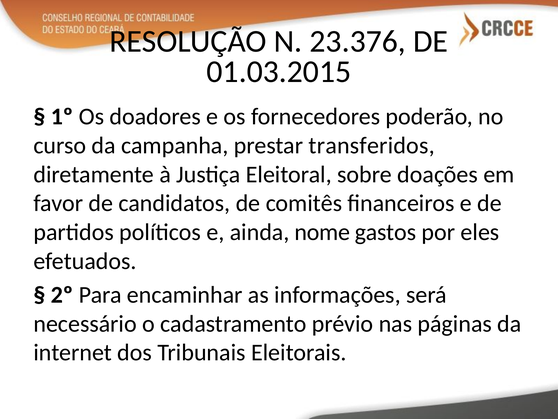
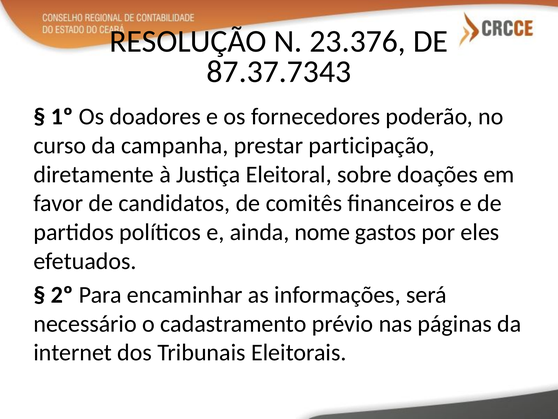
01.03.2015: 01.03.2015 -> 87.37.7343 (279, 72)
transferidos: transferidos -> participação (372, 145)
